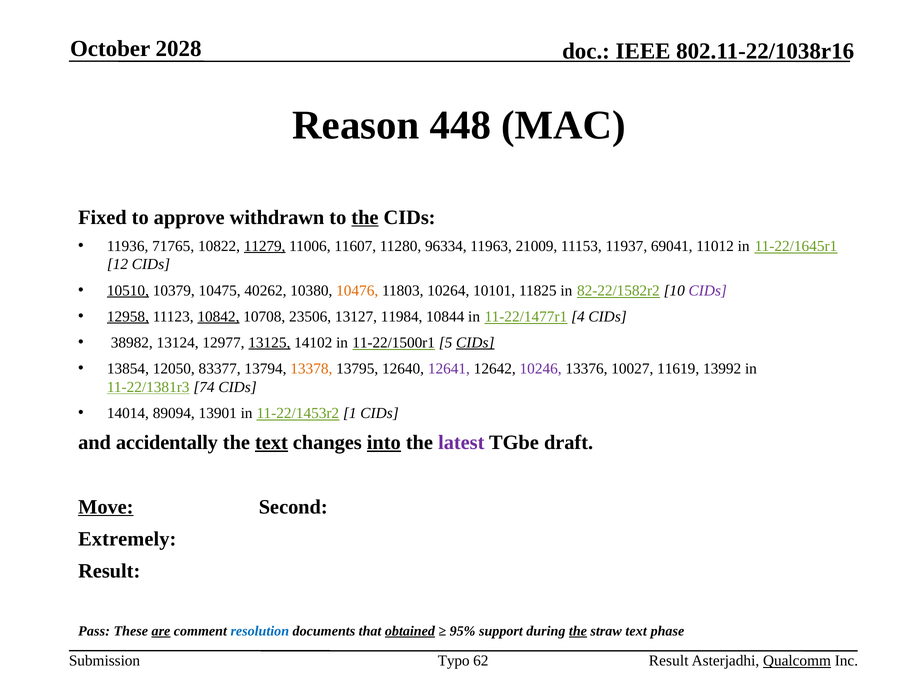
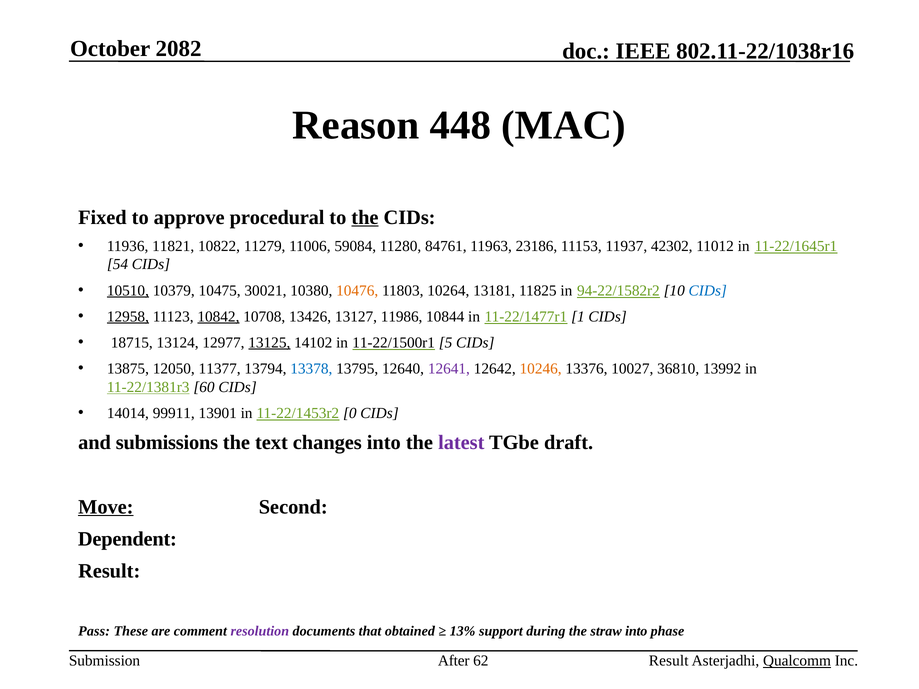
2028: 2028 -> 2082 (179, 49)
withdrawn: withdrawn -> procedural (277, 217)
71765: 71765 -> 11821 (173, 246)
11279 underline: present -> none (265, 246)
11607: 11607 -> 59084 (355, 246)
96334: 96334 -> 84761 (446, 246)
21009: 21009 -> 23186 (536, 246)
69041: 69041 -> 42302 (672, 246)
12: 12 -> 54 (117, 265)
40262: 40262 -> 30021 (265, 291)
10101: 10101 -> 13181 (494, 291)
82-22/1582r2: 82-22/1582r2 -> 94-22/1582r2 (618, 291)
CIDs colour: purple -> blue (708, 291)
23506: 23506 -> 13426 (310, 317)
11984: 11984 -> 11986 (402, 317)
4: 4 -> 1 (578, 317)
38982: 38982 -> 18715 (132, 343)
CIDs underline: present -> none (475, 343)
13854: 13854 -> 13875 (128, 369)
83377: 83377 -> 11377 (220, 369)
13378 colour: orange -> blue (311, 369)
10246 colour: purple -> orange (541, 369)
11619: 11619 -> 36810 (678, 369)
74: 74 -> 60 (204, 387)
89094: 89094 -> 99911 (174, 413)
1: 1 -> 0 (350, 413)
accidentally: accidentally -> submissions (167, 443)
text underline: present -> none (271, 443)
into underline: present -> none (384, 443)
Extremely: Extremely -> Dependent (127, 539)
are underline: present -> none (161, 631)
resolution colour: blue -> purple (260, 631)
obtained underline: present -> none (410, 631)
95%: 95% -> 13% (463, 631)
the underline: present -> none (578, 631)
straw text: text -> into (636, 631)
Typo: Typo -> After (454, 661)
